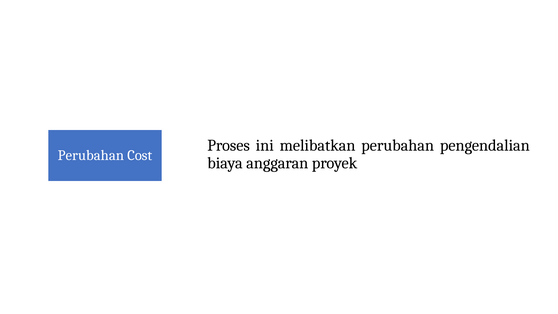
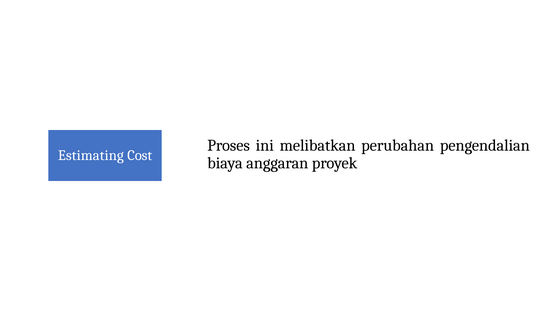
Perubahan: Perubahan -> Estimating (91, 155)
